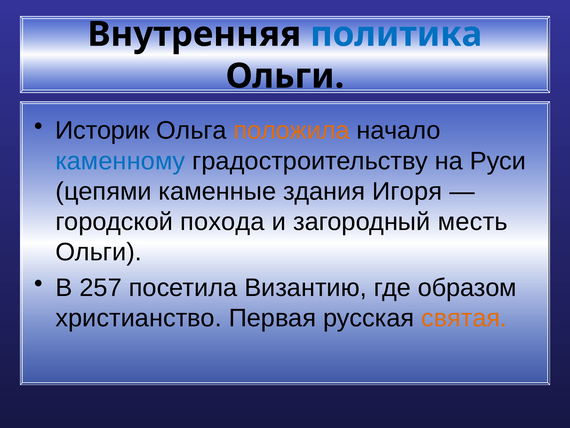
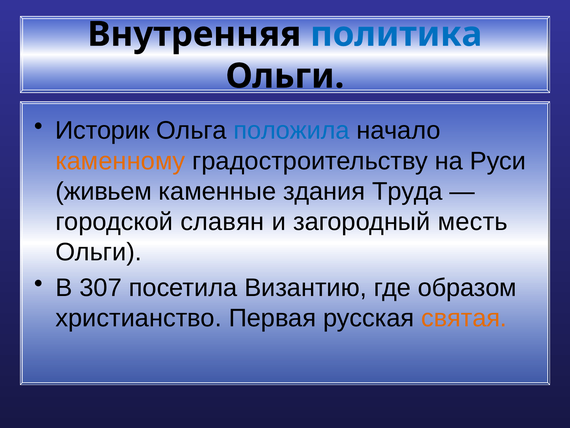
положила colour: orange -> blue (292, 130)
каменному colour: blue -> orange (120, 161)
цепями: цепями -> живьем (104, 191)
Игоря: Игоря -> Труда (407, 191)
похода: похода -> славян (222, 222)
257: 257 -> 307 (101, 287)
